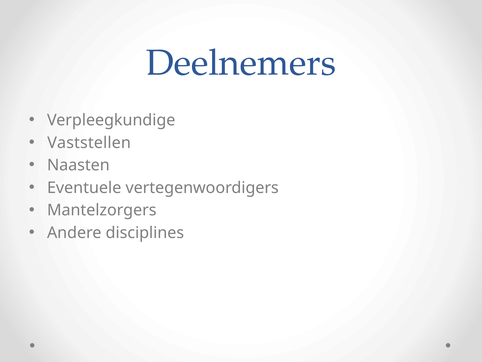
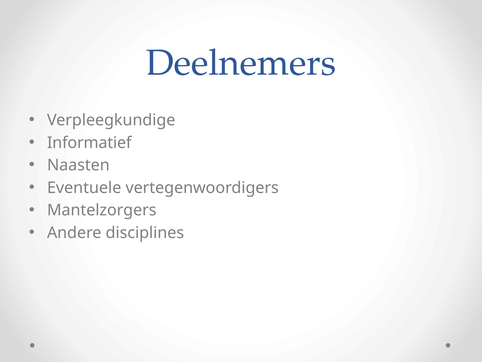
Vaststellen: Vaststellen -> Informatief (89, 143)
